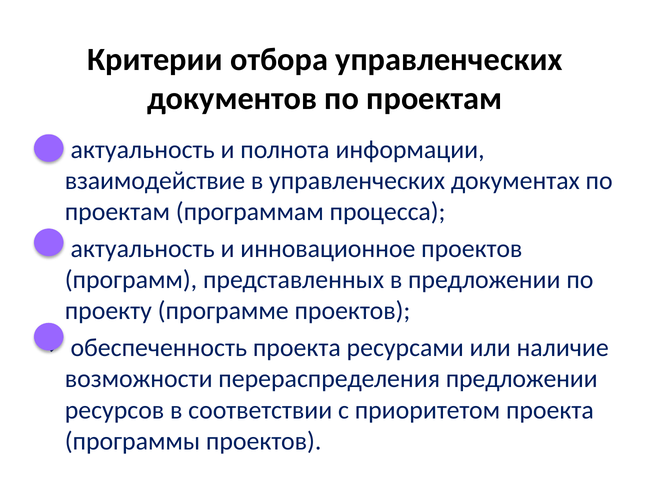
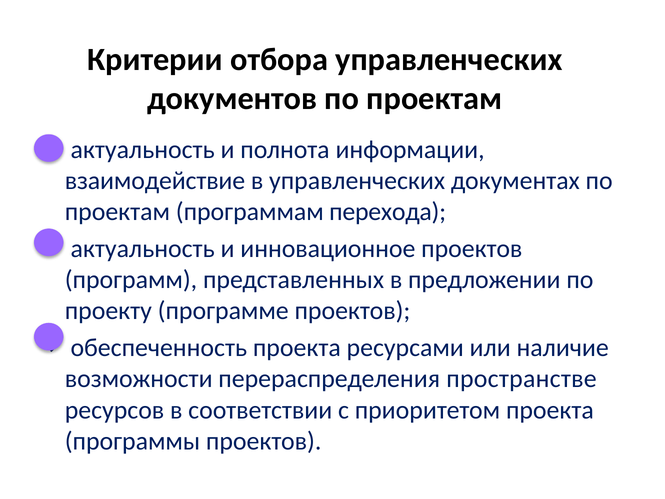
процесса: процесса -> перехода (388, 212)
перераспределения предложении: предложении -> пространстве (521, 379)
